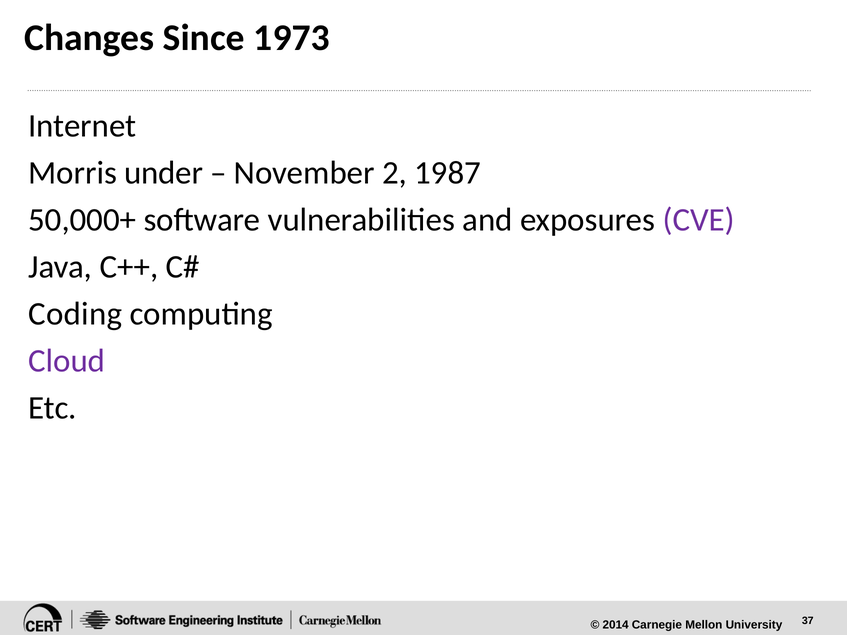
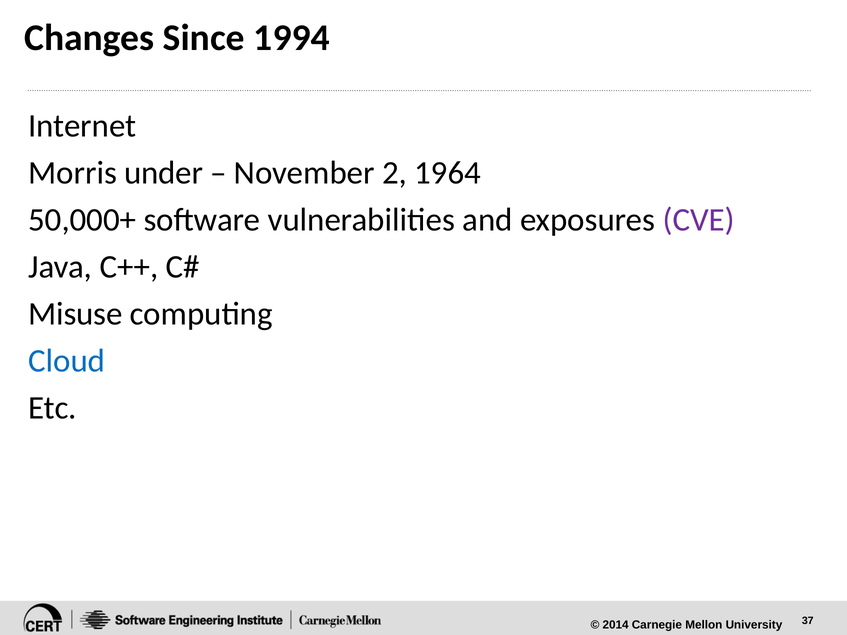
1973: 1973 -> 1994 (292, 38)
1987: 1987 -> 1964 (448, 173)
Coding: Coding -> Misuse (75, 314)
Cloud colour: purple -> blue (67, 361)
